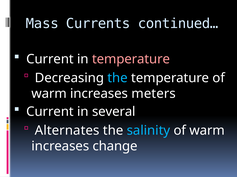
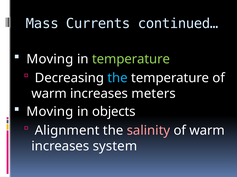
Current: Current -> Moving (50, 59)
temperature colour: pink -> light green (131, 59)
Current: Current -> Moving (50, 112)
several: several -> objects (114, 112)
Alternates: Alternates -> Alignment (67, 131)
salinity colour: light blue -> pink (148, 131)
change: change -> system (115, 147)
